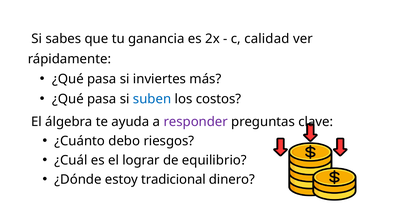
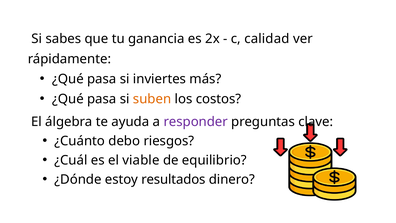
suben colour: blue -> orange (152, 99)
lograr: lograr -> viable (141, 160)
tradicional: tradicional -> resultados (173, 179)
